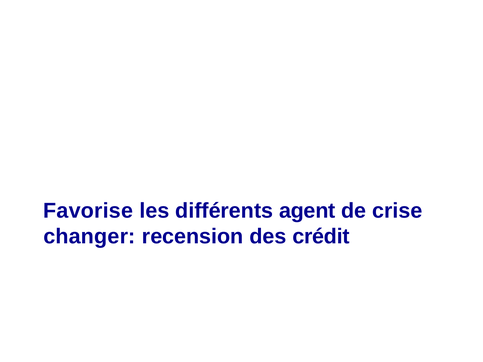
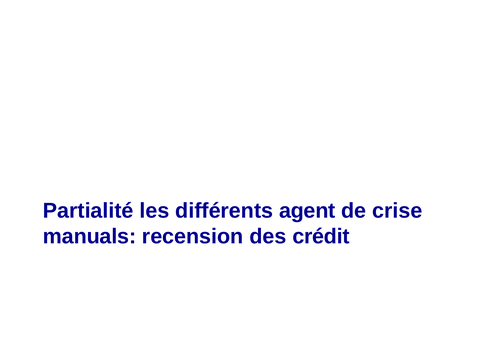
Favorise: Favorise -> Partialité (88, 211)
changer: changer -> manuals (90, 237)
